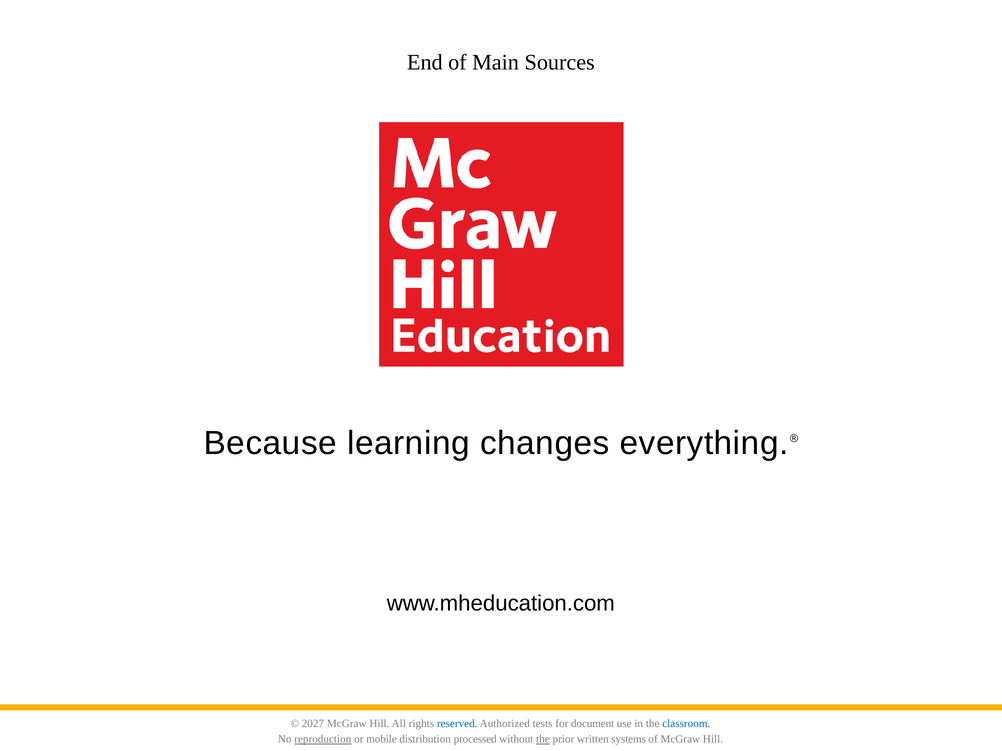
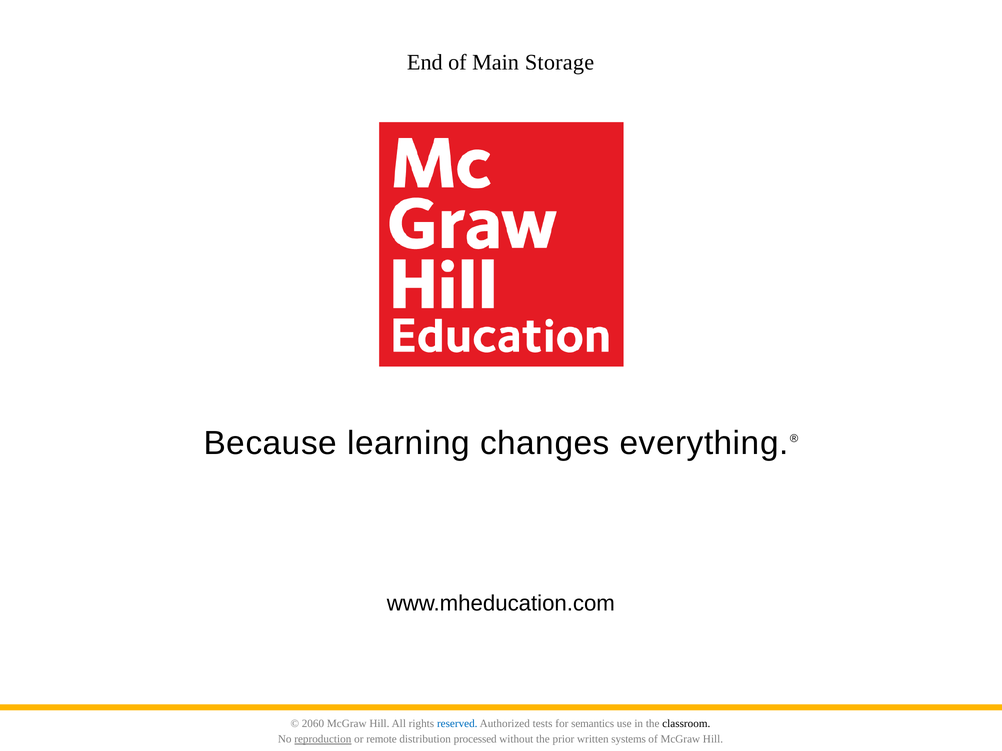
Sources: Sources -> Storage (560, 63)
2027: 2027 -> 2060 (313, 724)
document: document -> semantics (593, 724)
classroom colour: blue -> black (686, 724)
mobile: mobile -> remote (382, 740)
the underline: present -> none (543, 740)
